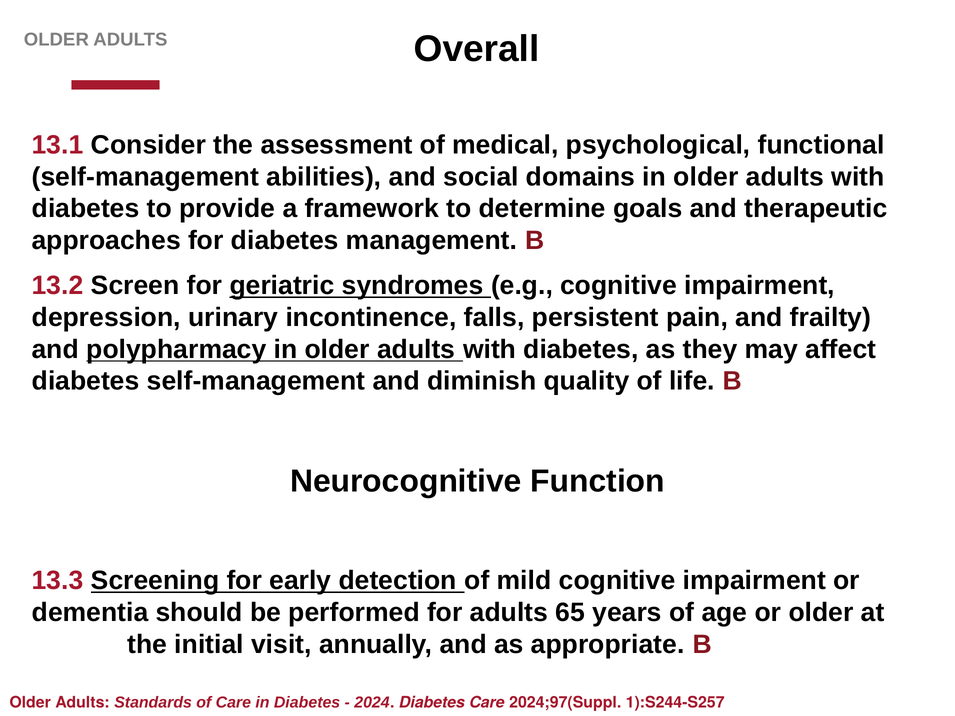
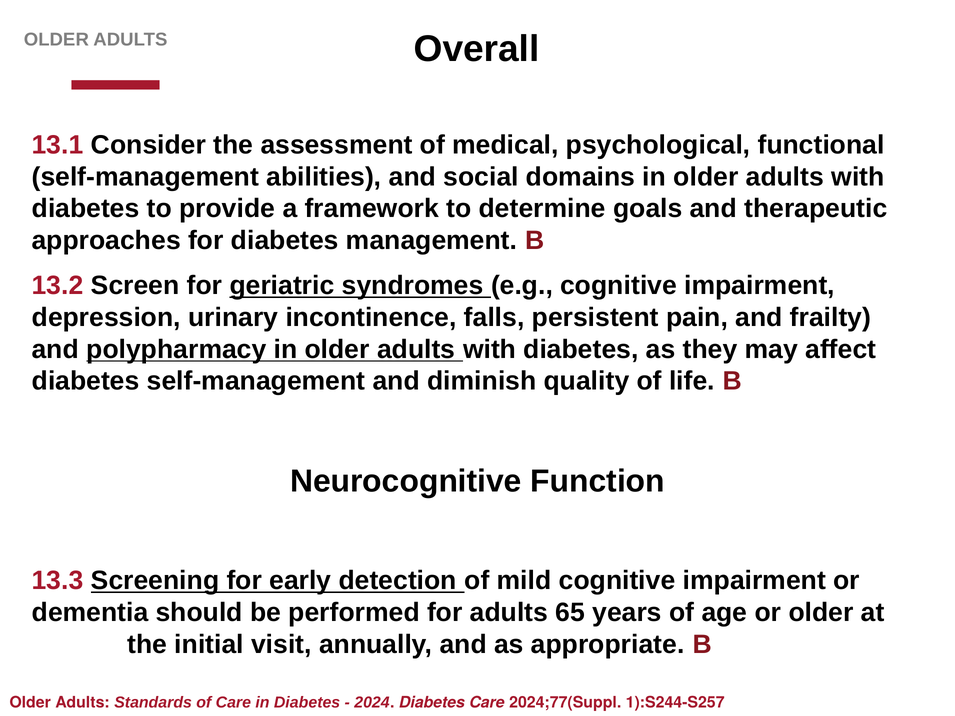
2024;97(Suppl: 2024;97(Suppl -> 2024;77(Suppl (565, 703)
